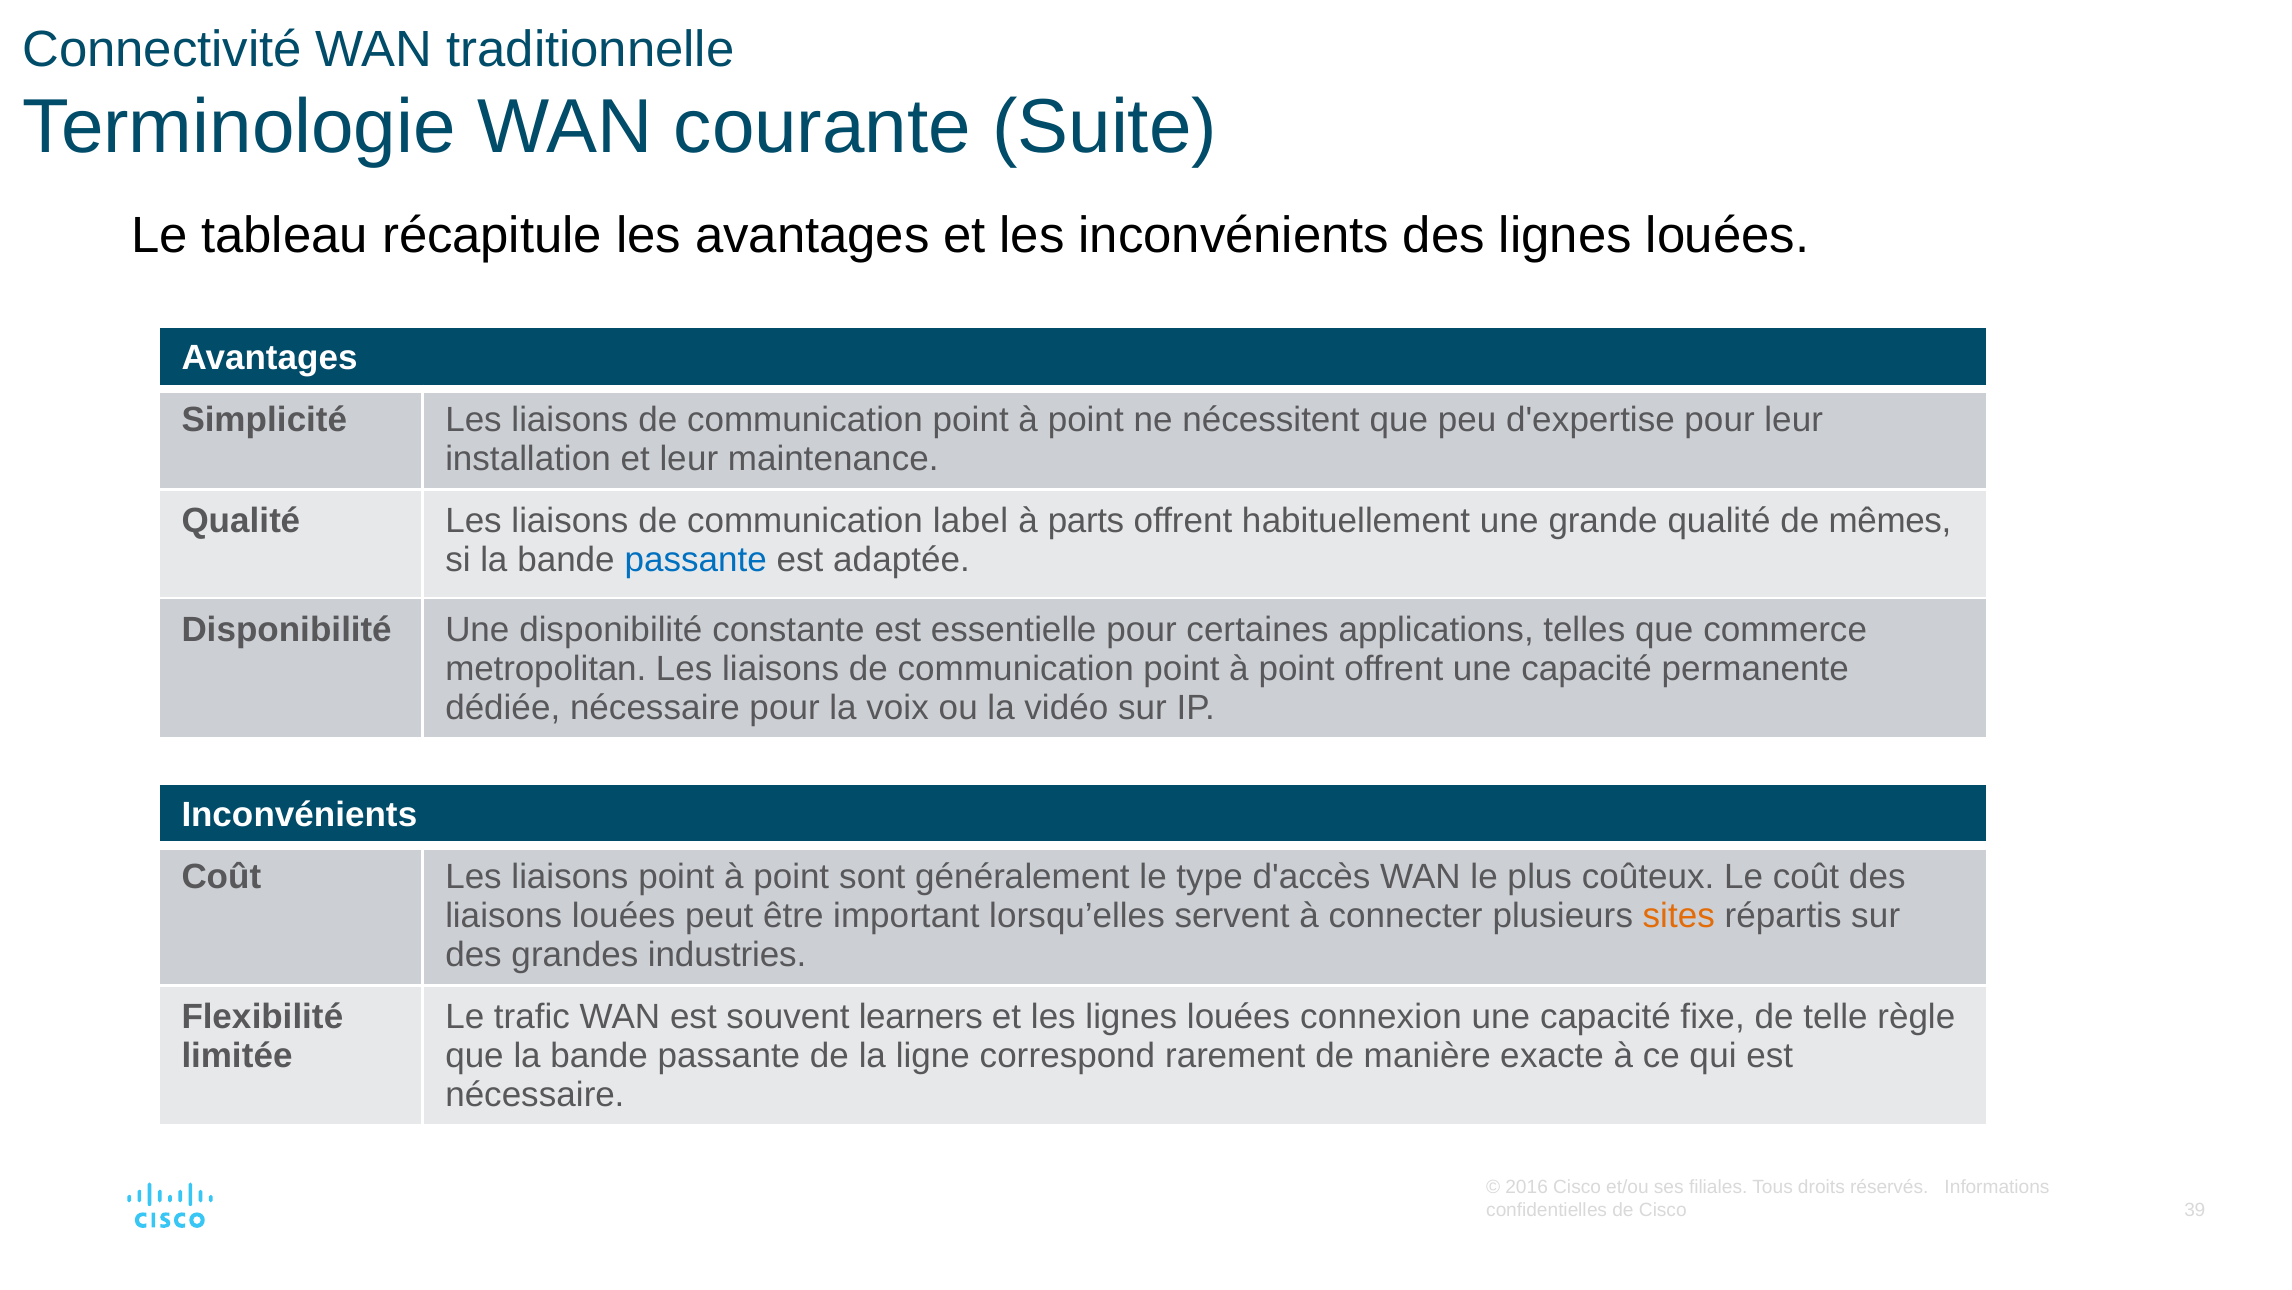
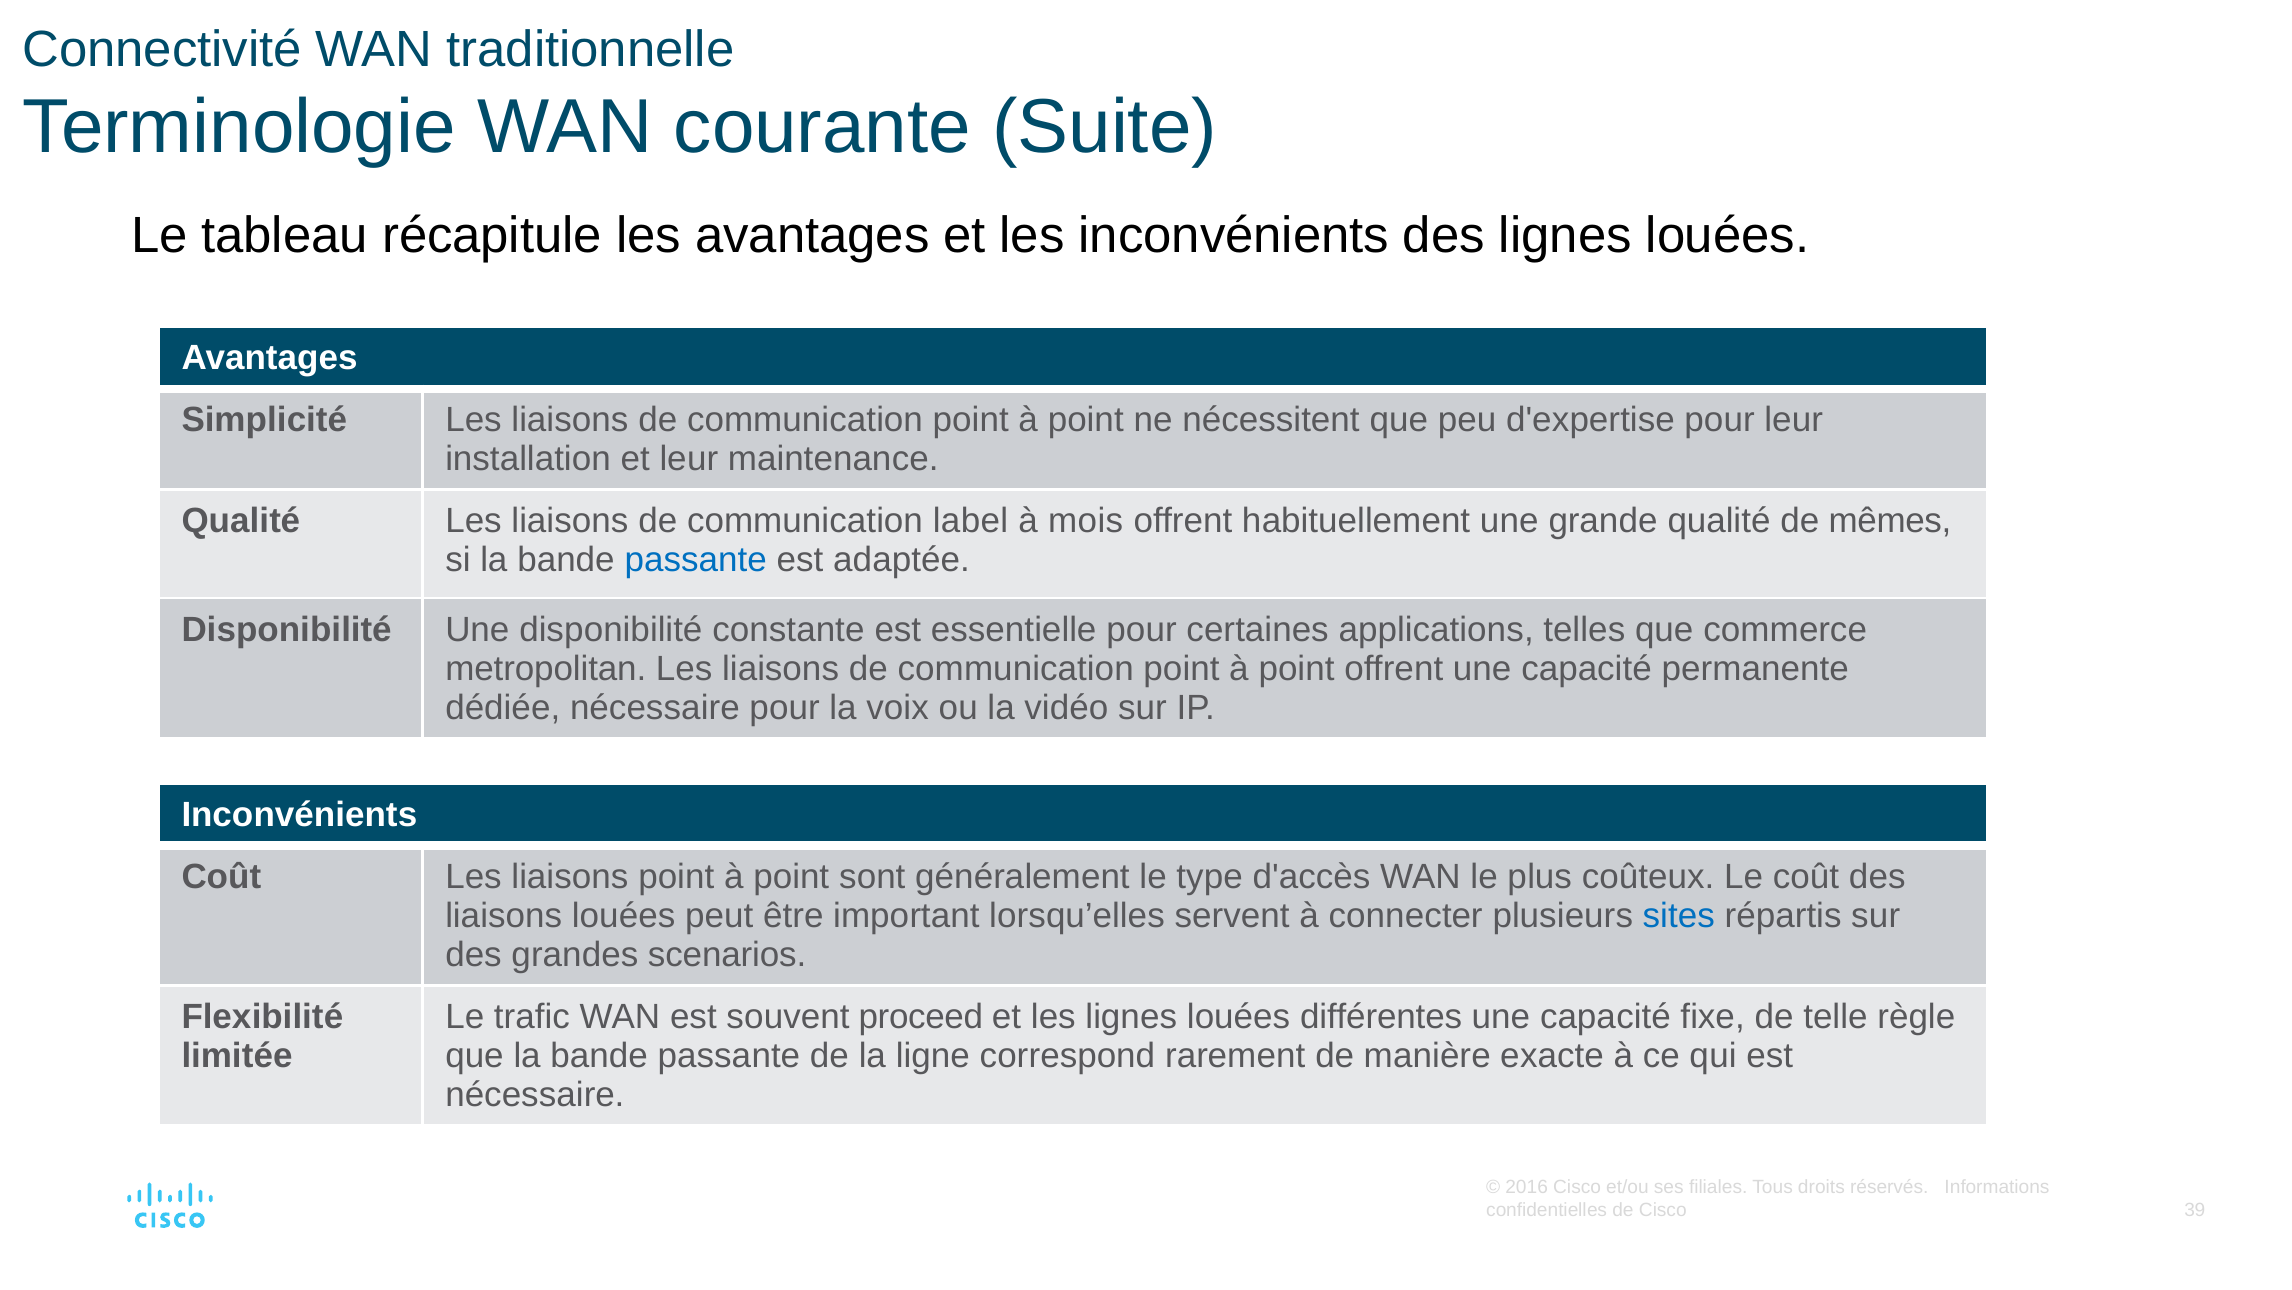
parts: parts -> mois (1086, 521)
sites colour: orange -> blue (1679, 916)
industries: industries -> scenarios (727, 955)
learners: learners -> proceed (921, 1017)
connexion: connexion -> différentes (1381, 1017)
